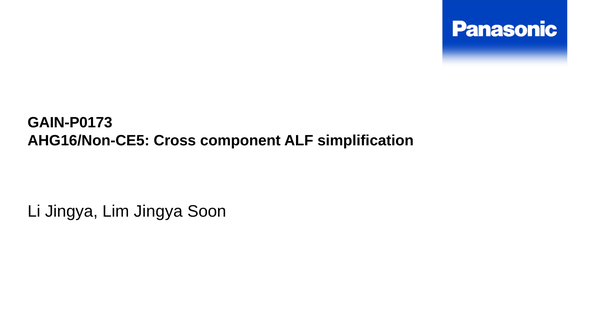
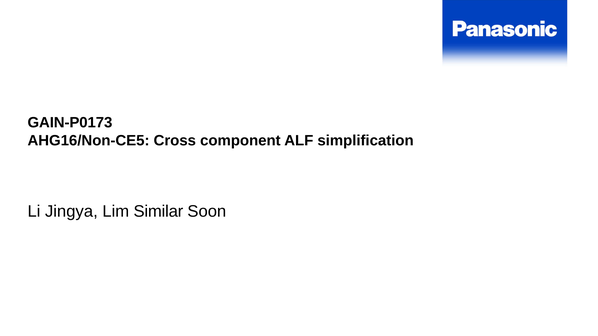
Lim Jingya: Jingya -> Similar (158, 212)
